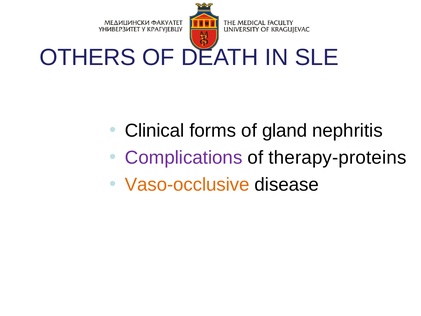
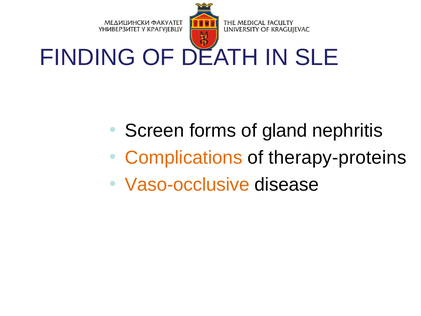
OTHERS: OTHERS -> FINDING (88, 57)
Clinical: Clinical -> Screen (155, 130)
Complications colour: purple -> orange (184, 158)
